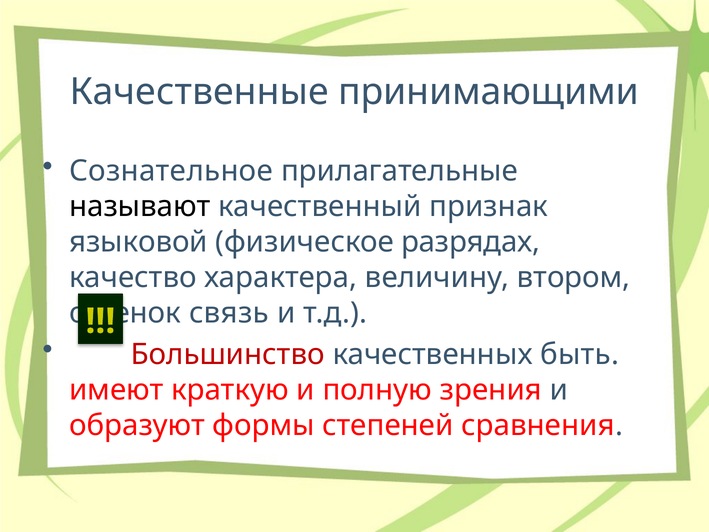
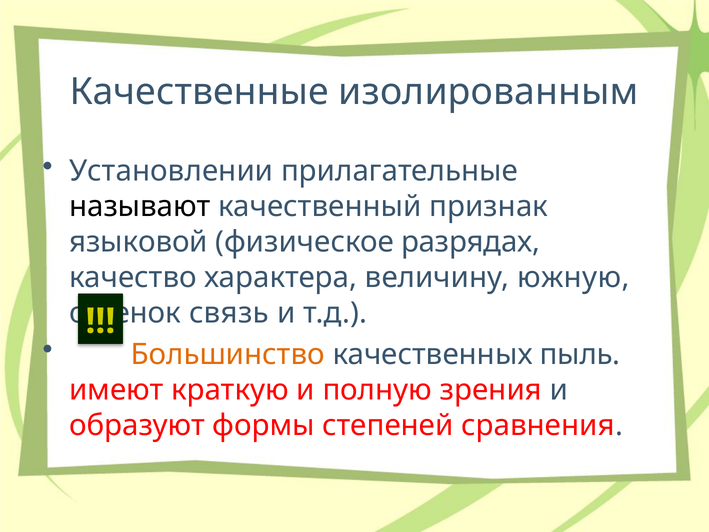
принимающими: принимающими -> изолированным (489, 92)
Сознательное: Сознательное -> Установлении (171, 171)
втором: втором -> южную (573, 277)
Большинство colour: red -> orange (228, 354)
быть: быть -> пыль (580, 354)
